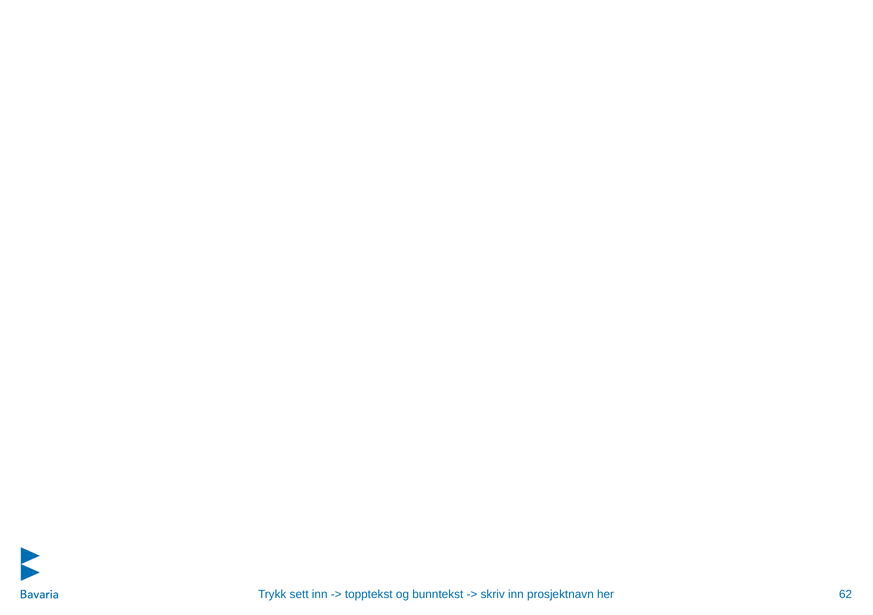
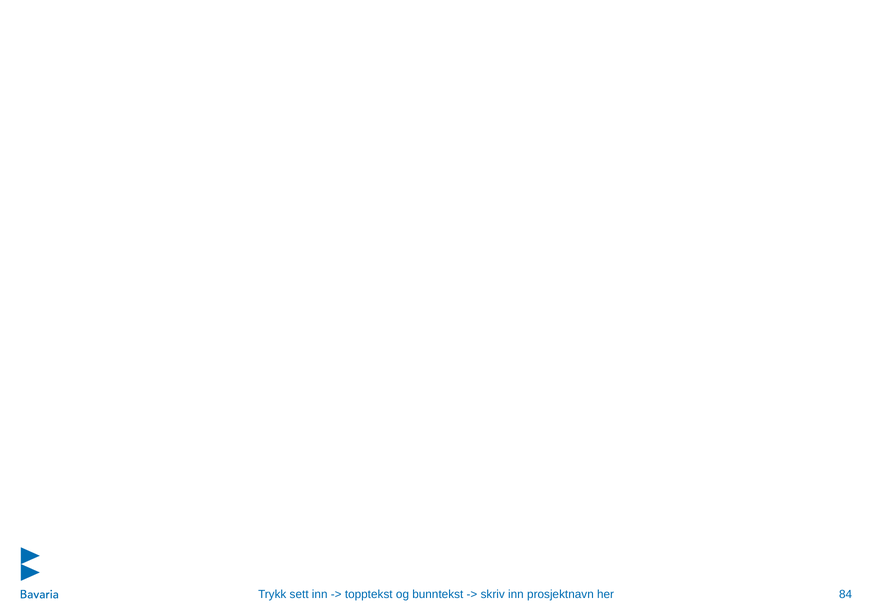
62: 62 -> 84 (846, 595)
